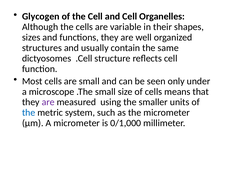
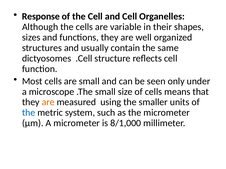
Glycogen: Glycogen -> Response (41, 16)
are colour: purple -> orange (48, 102)
0/1,000: 0/1,000 -> 8/1,000 (126, 123)
